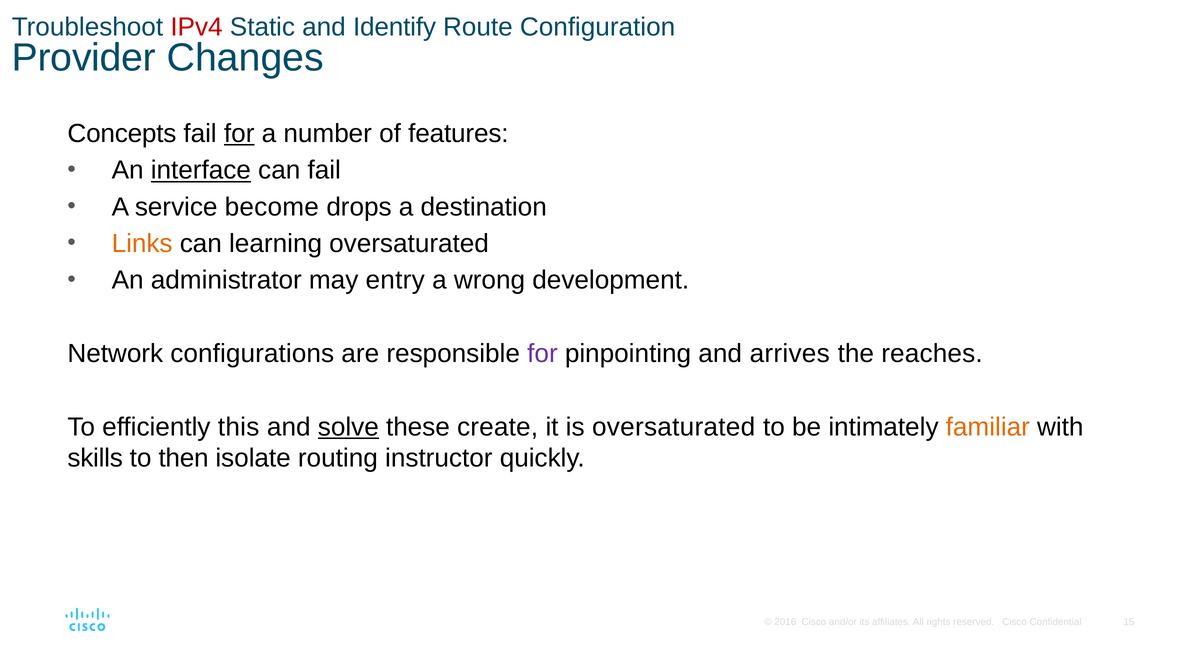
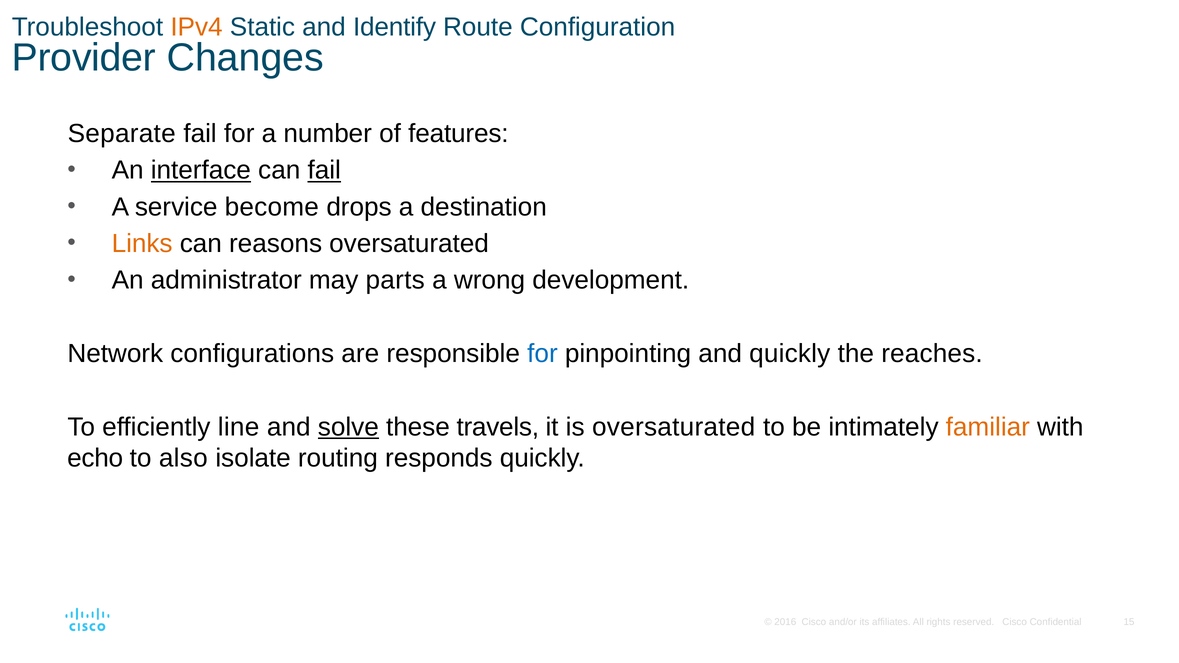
IPv4 colour: red -> orange (197, 27)
Concepts: Concepts -> Separate (122, 134)
for underline: present -> none (239, 134)
fail underline: none -> present (324, 170)
learning: learning -> reasons (276, 244)
entry: entry -> parts (395, 280)
for colour: purple -> blue (542, 354)
and arrives: arrives -> quickly (790, 354)
this: this -> line (239, 427)
create: create -> travels (498, 427)
skills: skills -> echo (95, 459)
then: then -> also (183, 459)
instructor: instructor -> responds (439, 459)
